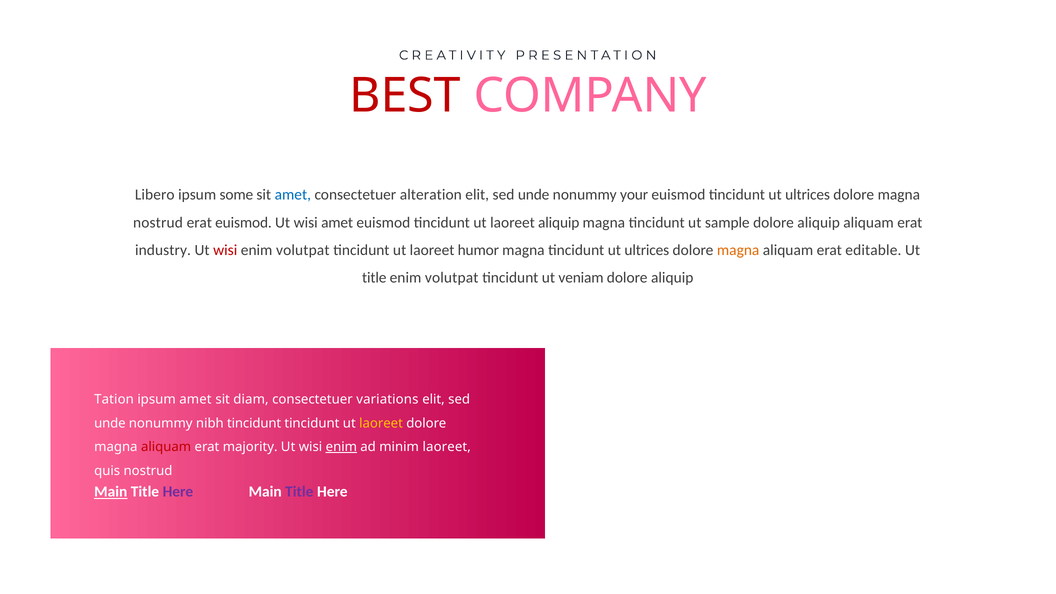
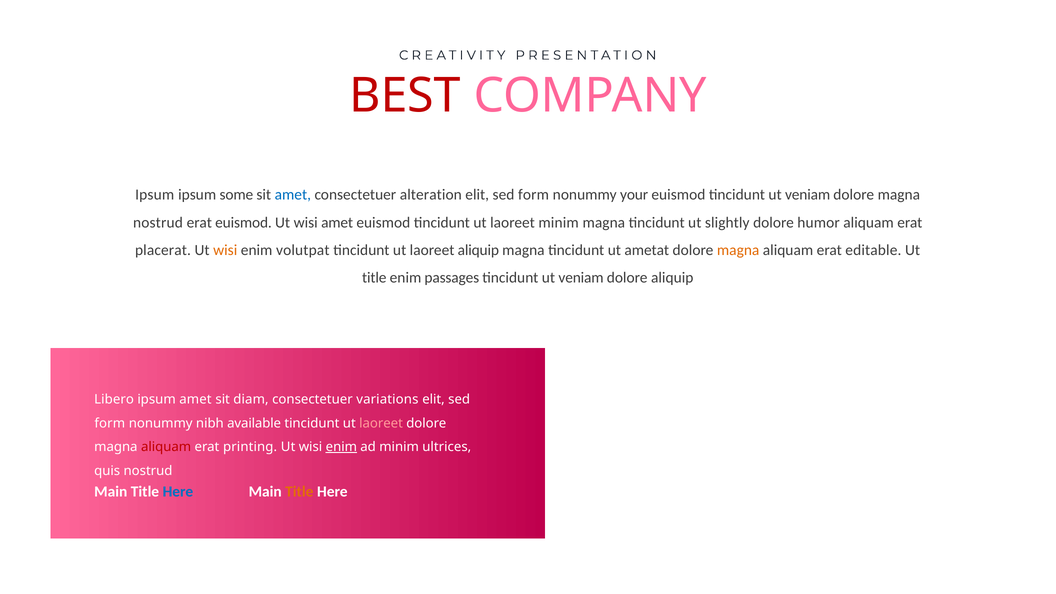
Libero: Libero -> Ipsum (155, 195)
unde: unde -> form (533, 195)
euismod tincidunt ut ultrices: ultrices -> veniam (808, 195)
laoreet aliquip: aliquip -> minim (559, 222)
sample: sample -> slightly (727, 222)
aliquip: aliquip -> humor (819, 222)
industry: industry -> placerat (163, 250)
wisi colour: red -> orange (225, 250)
laoreet humor: humor -> aliquip (478, 250)
magna tincidunt ut ultrices: ultrices -> ametat (647, 250)
volutpat: volutpat -> passages (452, 278)
Tation: Tation -> Libero (114, 399)
unde: unde -> form (110, 423)
nibh tincidunt: tincidunt -> available (254, 423)
laoreet colour: yellow -> pink (381, 423)
majority: majority -> printing (250, 447)
minim laoreet: laoreet -> ultrices (447, 447)
Main underline: present -> none (111, 492)
Here colour: purple -> blue (178, 492)
Title colour: purple -> orange (299, 492)
